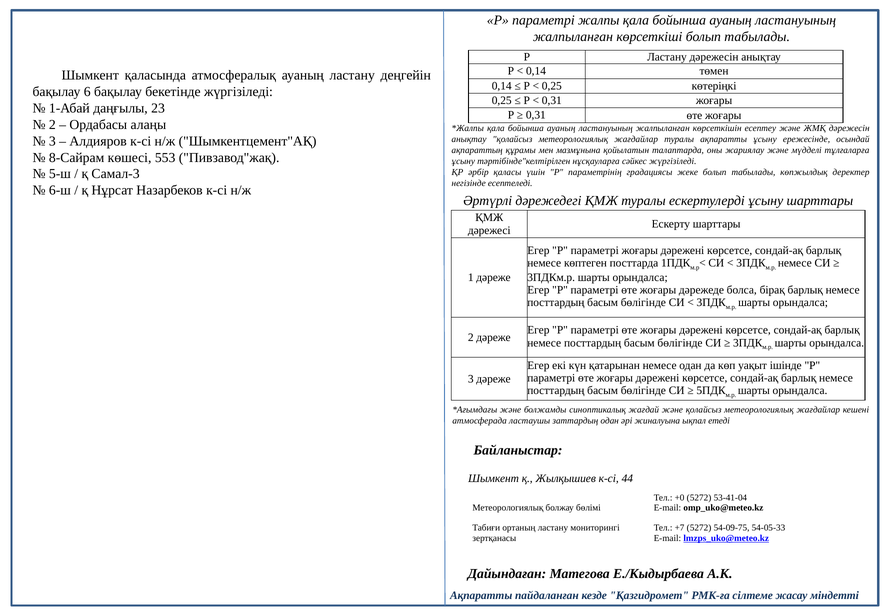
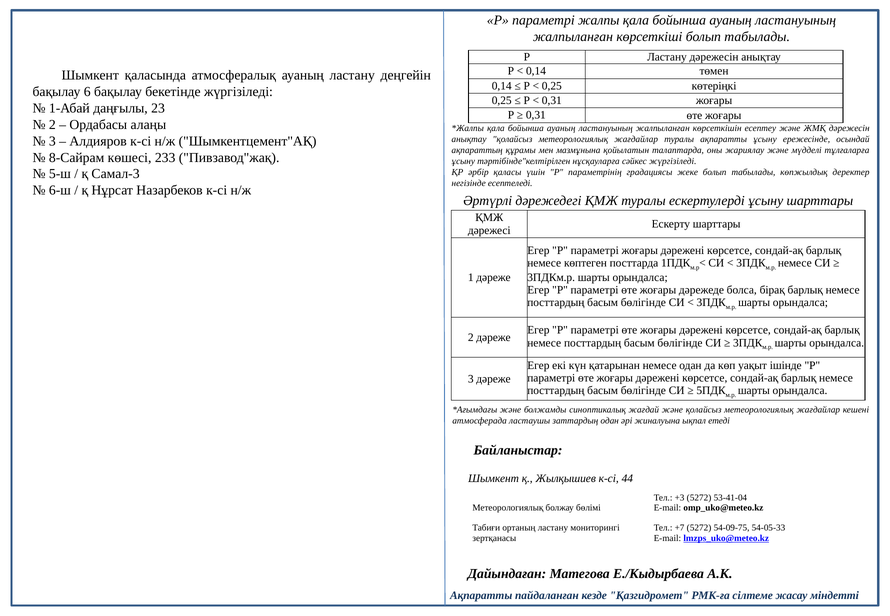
553: 553 -> 233 (165, 158)
+0: +0 -> +3 (680, 498)
